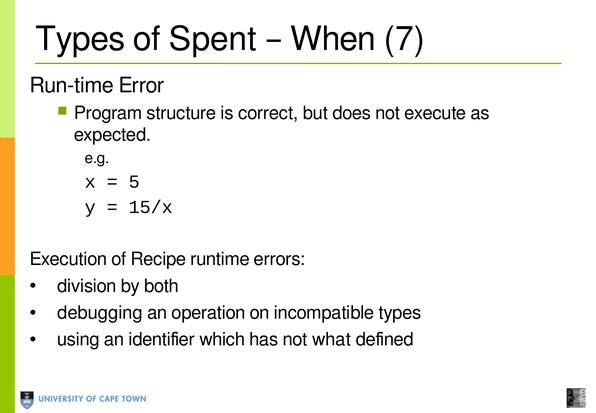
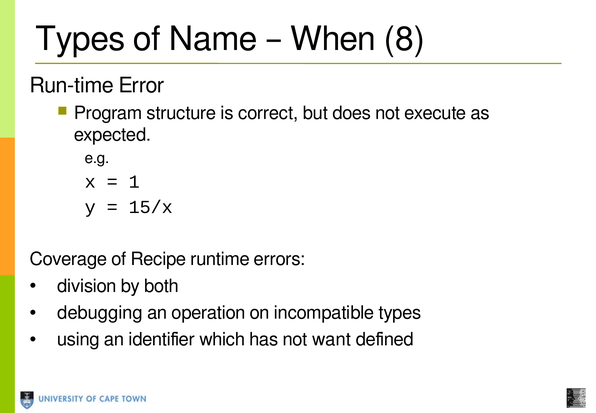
Spent: Spent -> Name (213, 39)
7: 7 -> 8 (404, 39)
5: 5 -> 1 (134, 181)
Execution: Execution -> Coverage (68, 259)
what: what -> want (331, 339)
